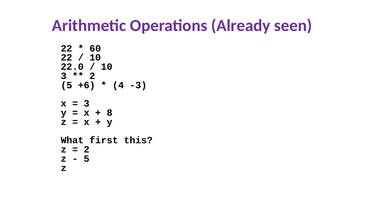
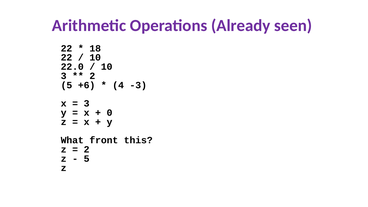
60: 60 -> 18 (95, 48)
8: 8 -> 0 (110, 113)
first: first -> front (104, 140)
